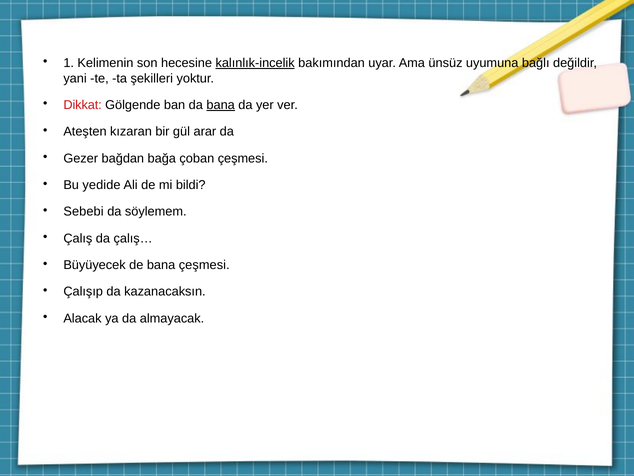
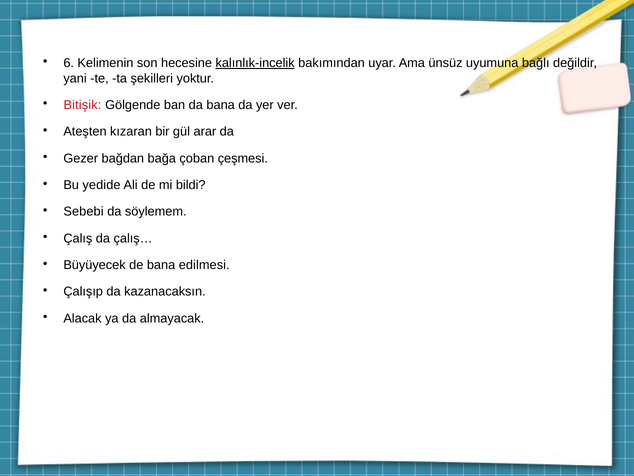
1: 1 -> 6 (69, 63)
Dikkat: Dikkat -> Bitişik (82, 105)
bana underline: present -> none (221, 105)
bana çeşmesi: çeşmesi -> edilmesi (204, 265)
